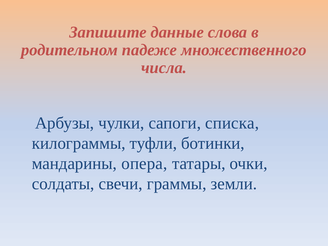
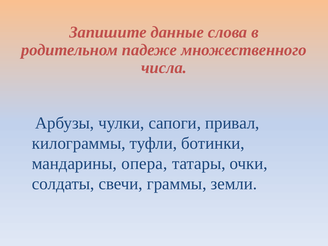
списка: списка -> привал (232, 123)
